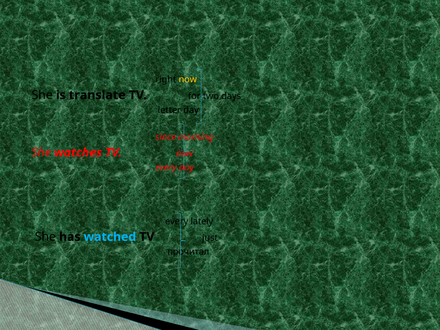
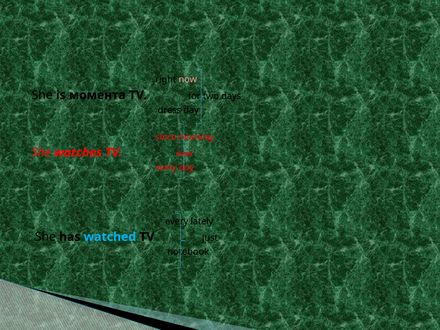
now colour: yellow -> pink (188, 80)
translate: translate -> момента (97, 95)
letter: letter -> dress (169, 110)
прочитал: прочитал -> notebook (188, 252)
